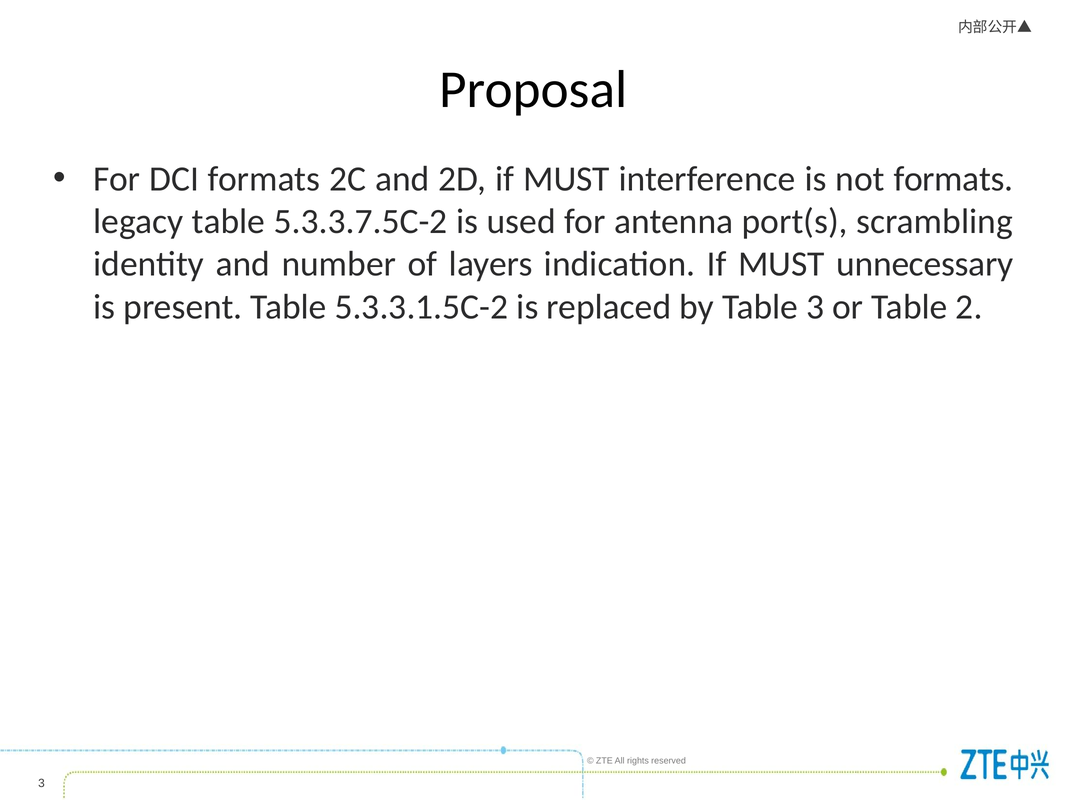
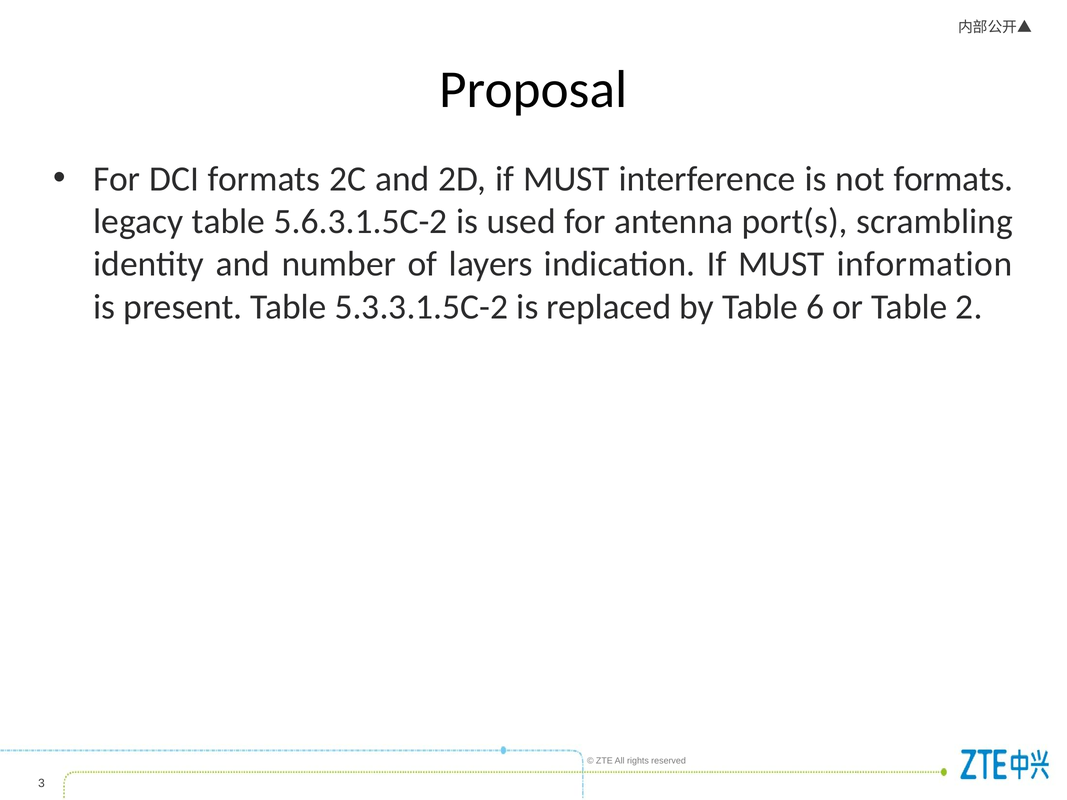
5.3.3.7.5C-2: 5.3.3.7.5C-2 -> 5.6.3.1.5C-2 (361, 222)
unnecessary: unnecessary -> information (925, 264)
Table 3: 3 -> 6 (815, 307)
